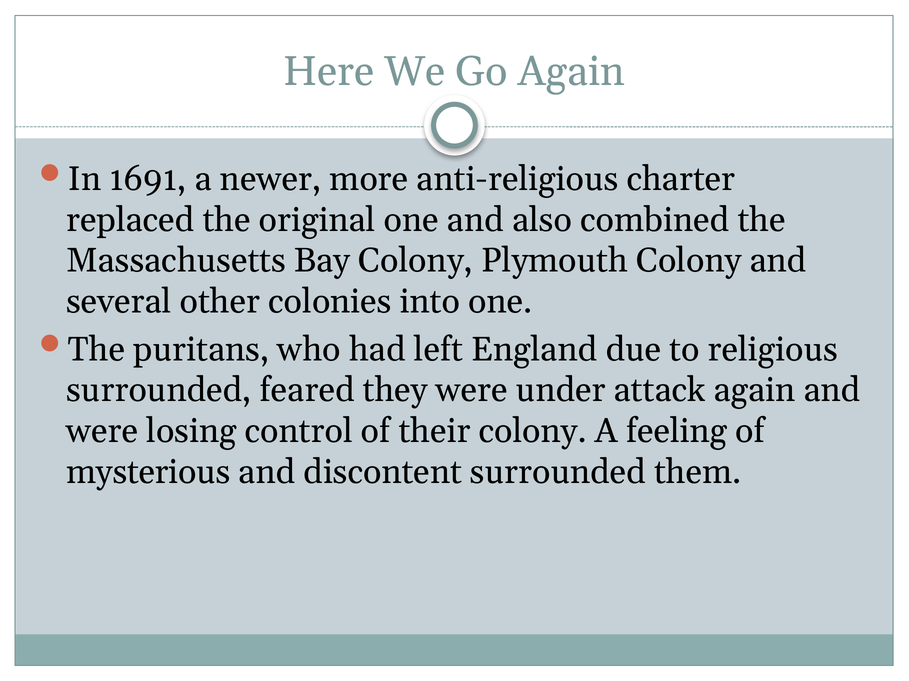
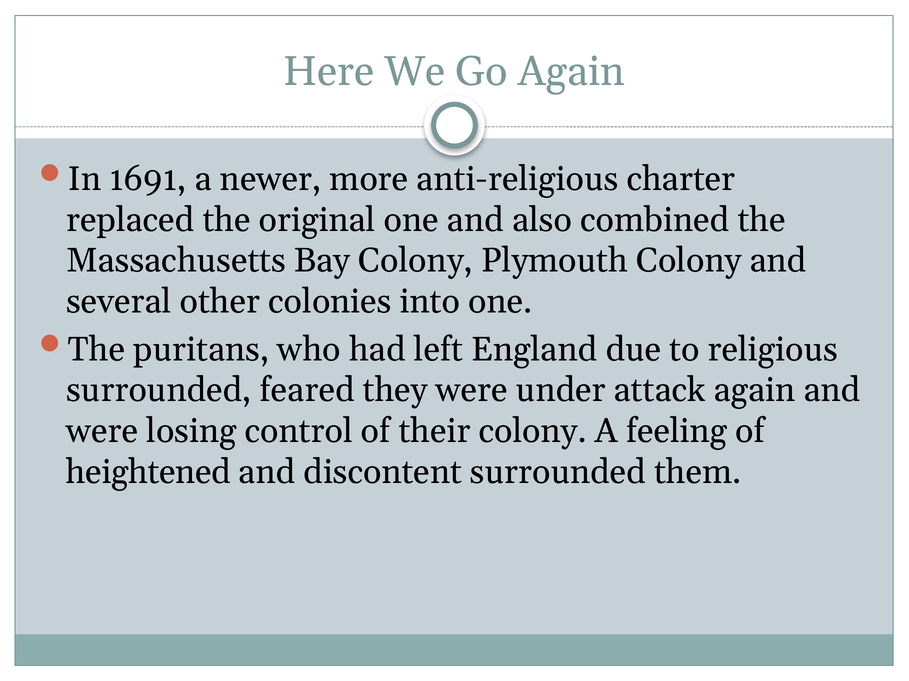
mysterious: mysterious -> heightened (148, 473)
